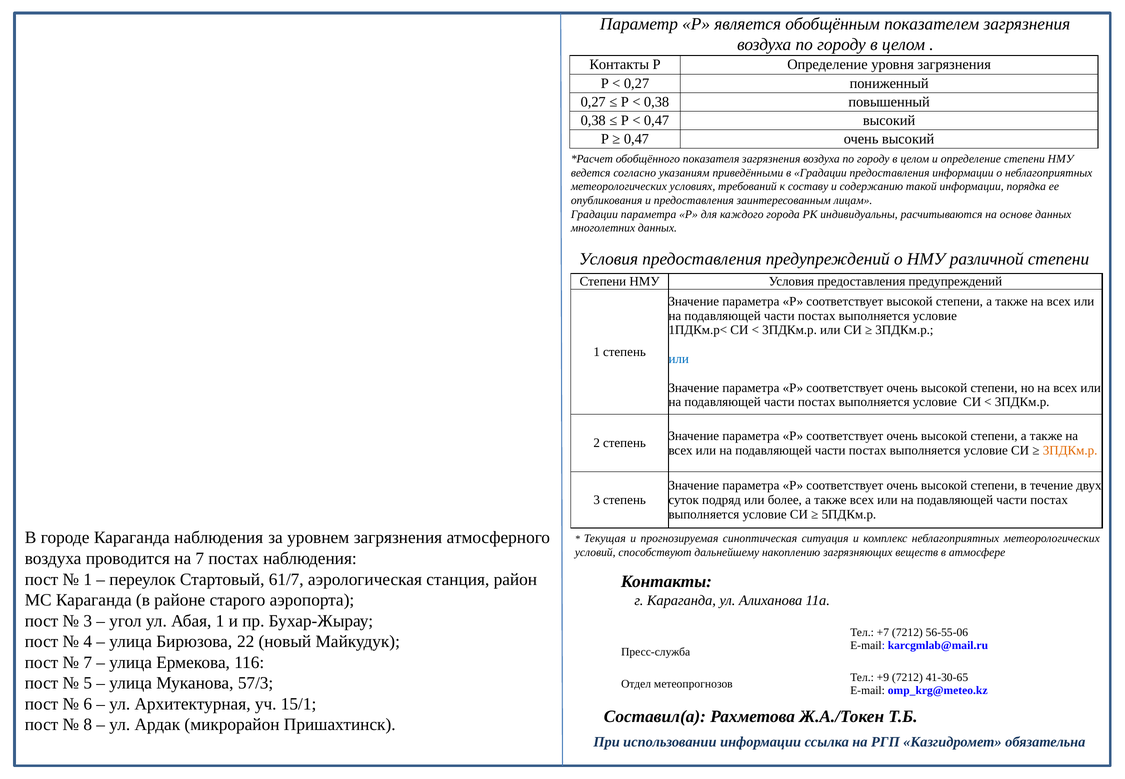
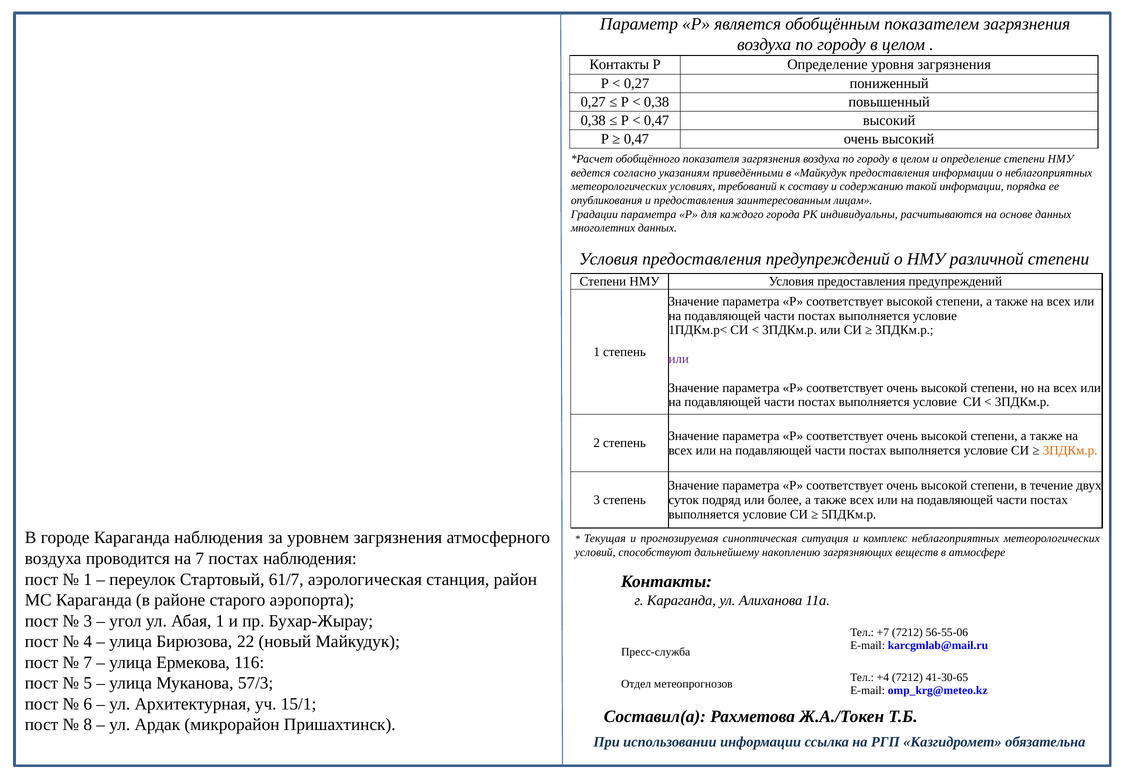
в Градации: Градации -> Майкудук (820, 173)
или colour: blue -> purple (679, 359)
+9: +9 -> +4 (883, 677)
